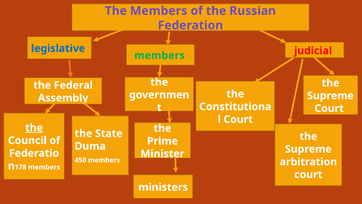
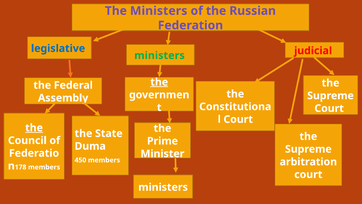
The Members: Members -> Ministers (159, 11)
members: members -> ministers (160, 55)
the underline: none -> present (159, 82)
